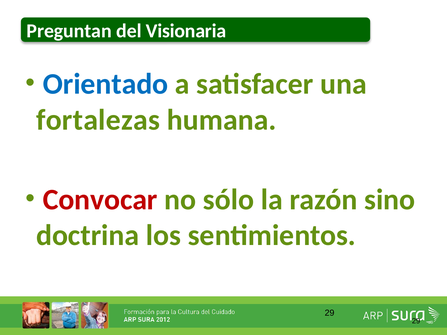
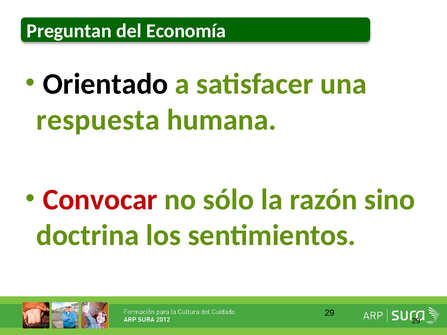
Visionaria: Visionaria -> Economía (186, 31)
Orientado colour: blue -> black (106, 84)
fortalezas: fortalezas -> respuesta (98, 120)
